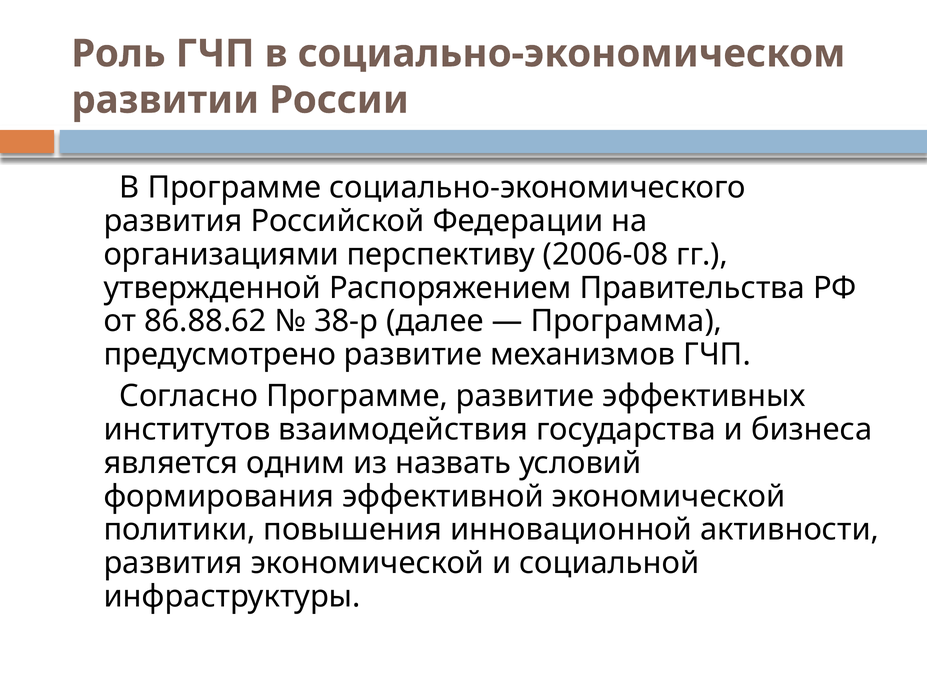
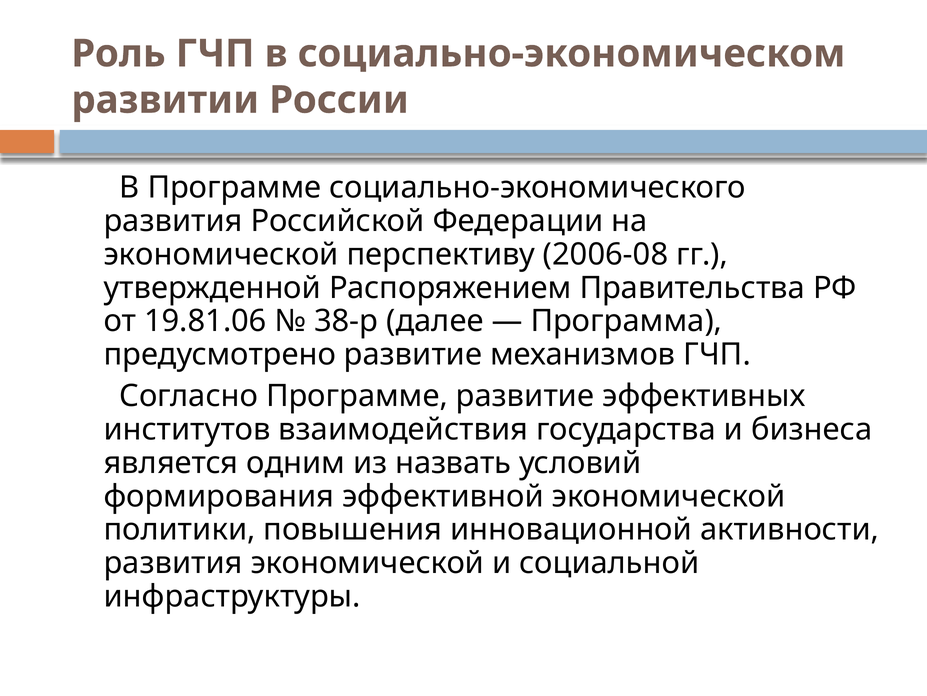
организациями: организациями -> экономической (221, 254)
86.88.62: 86.88.62 -> 19.81.06 (205, 321)
